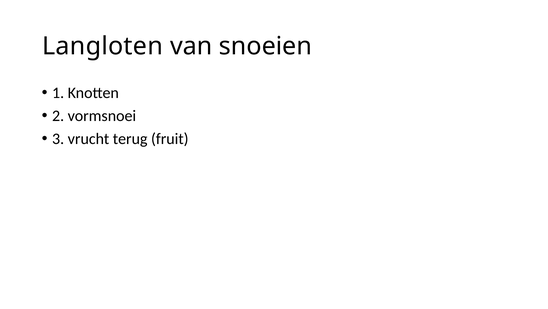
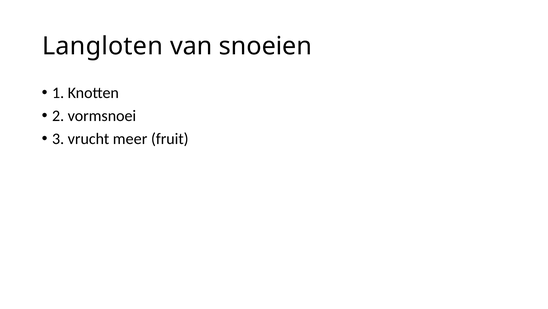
terug: terug -> meer (130, 139)
